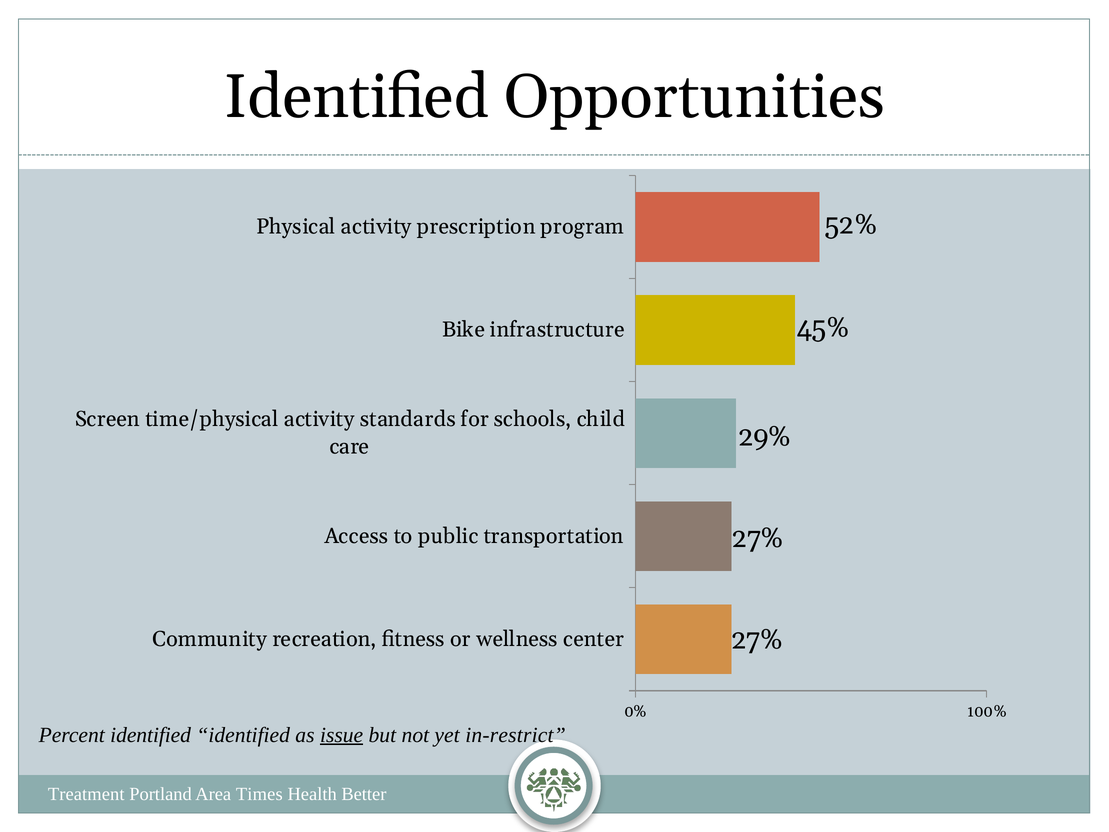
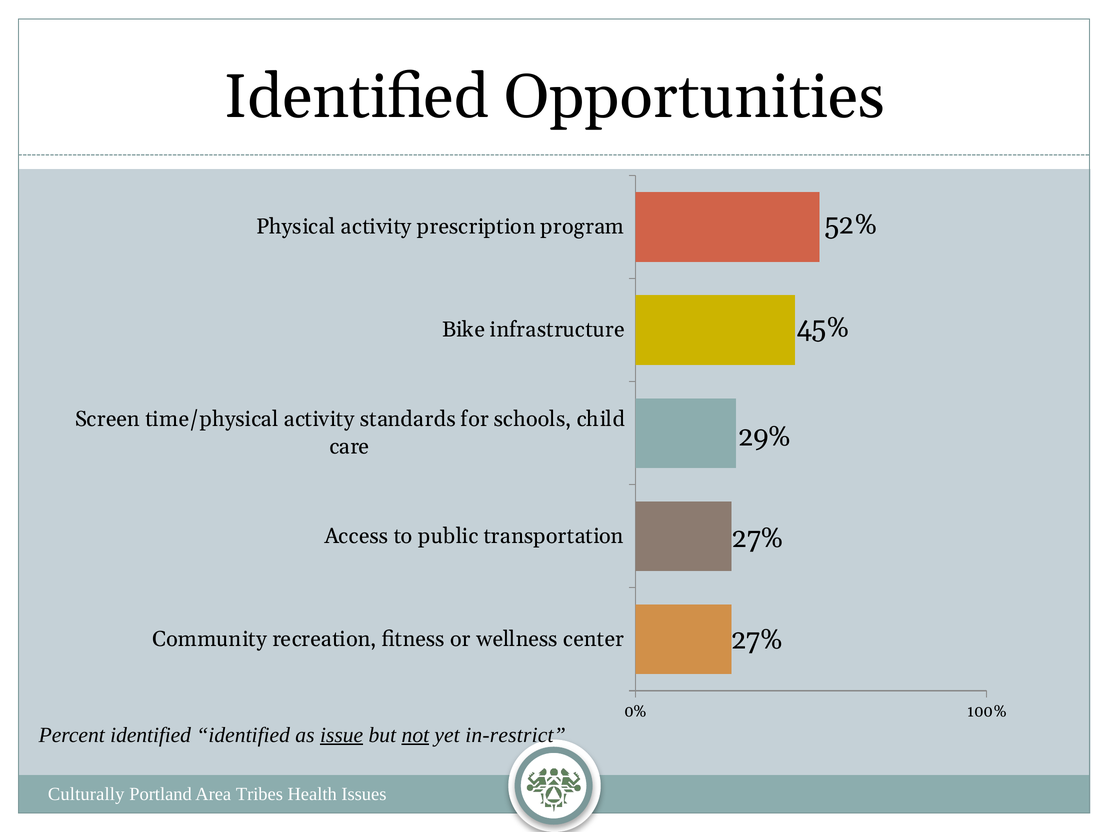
not underline: none -> present (415, 735)
Treatment: Treatment -> Culturally (86, 794)
Times: Times -> Tribes (259, 794)
Better: Better -> Issues (364, 794)
